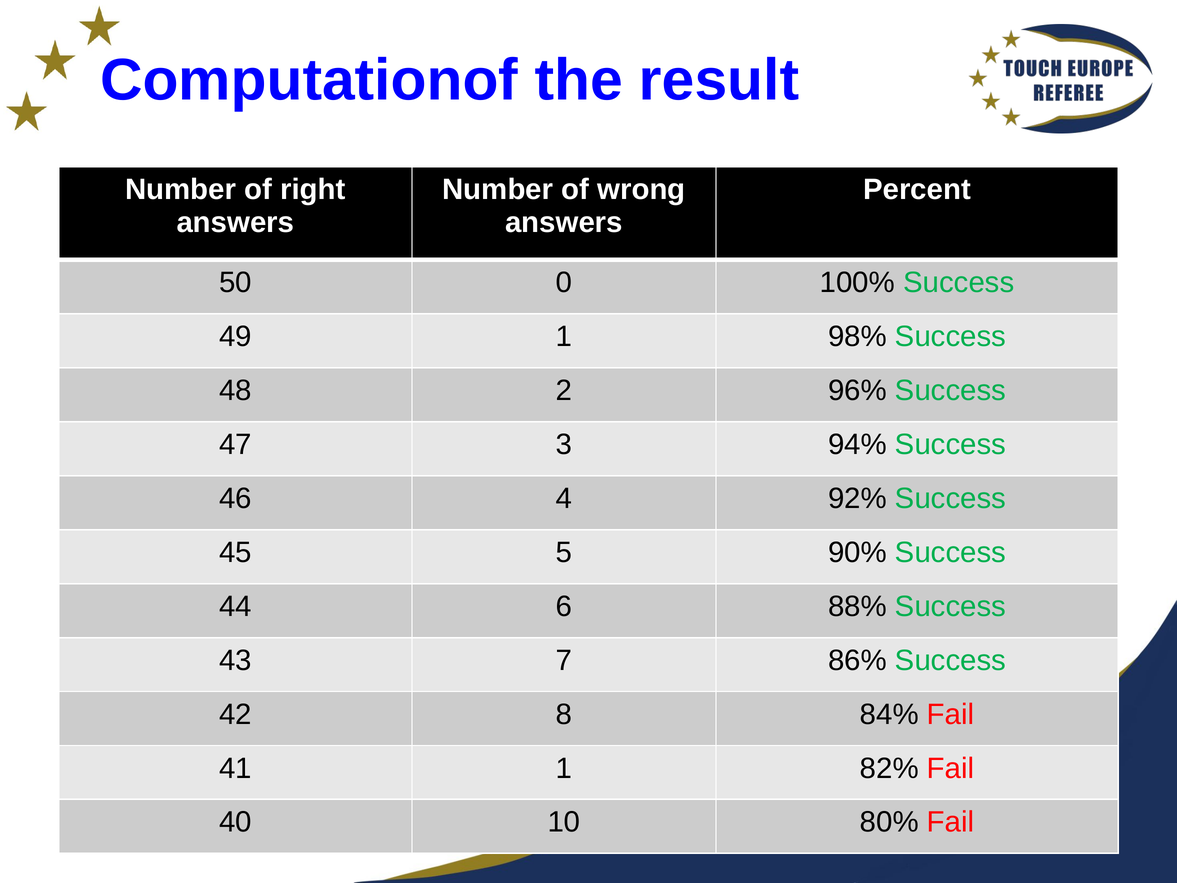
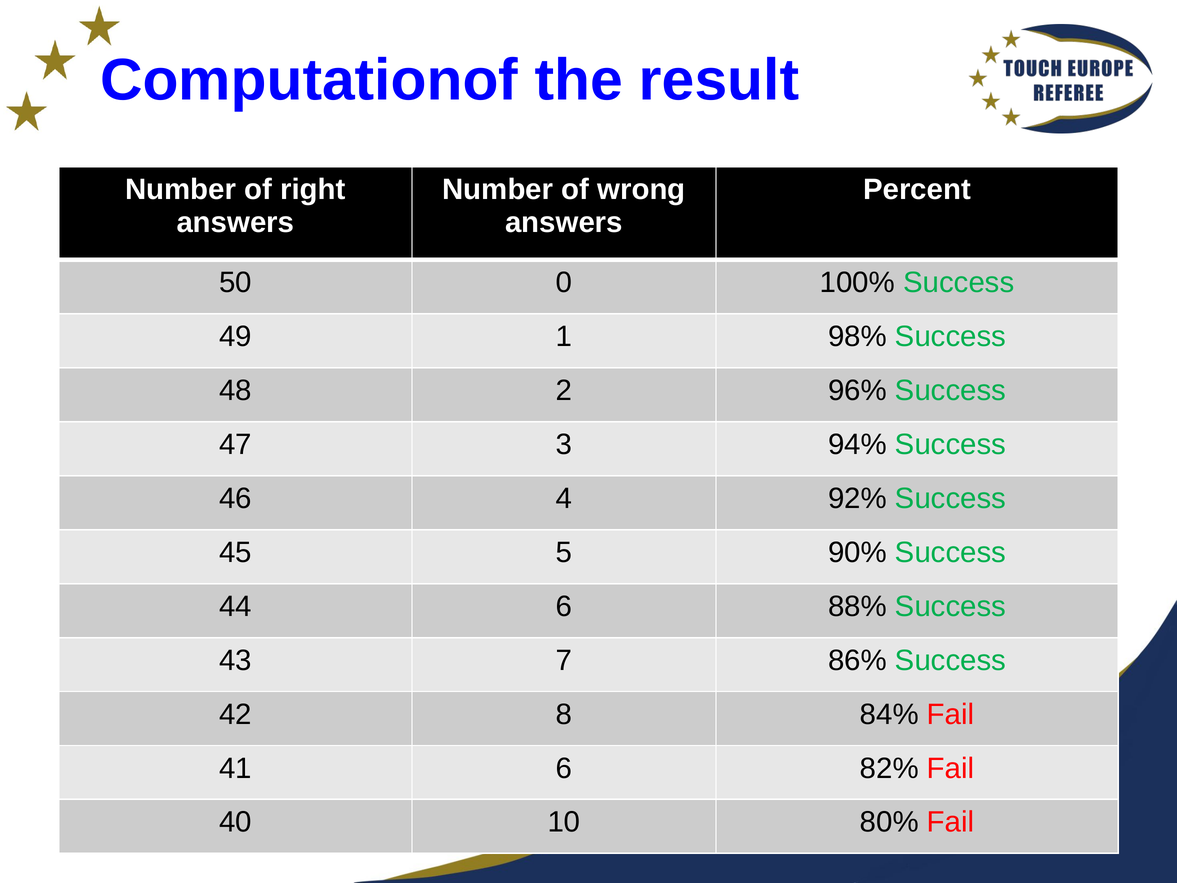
41 1: 1 -> 6 (564, 768)
